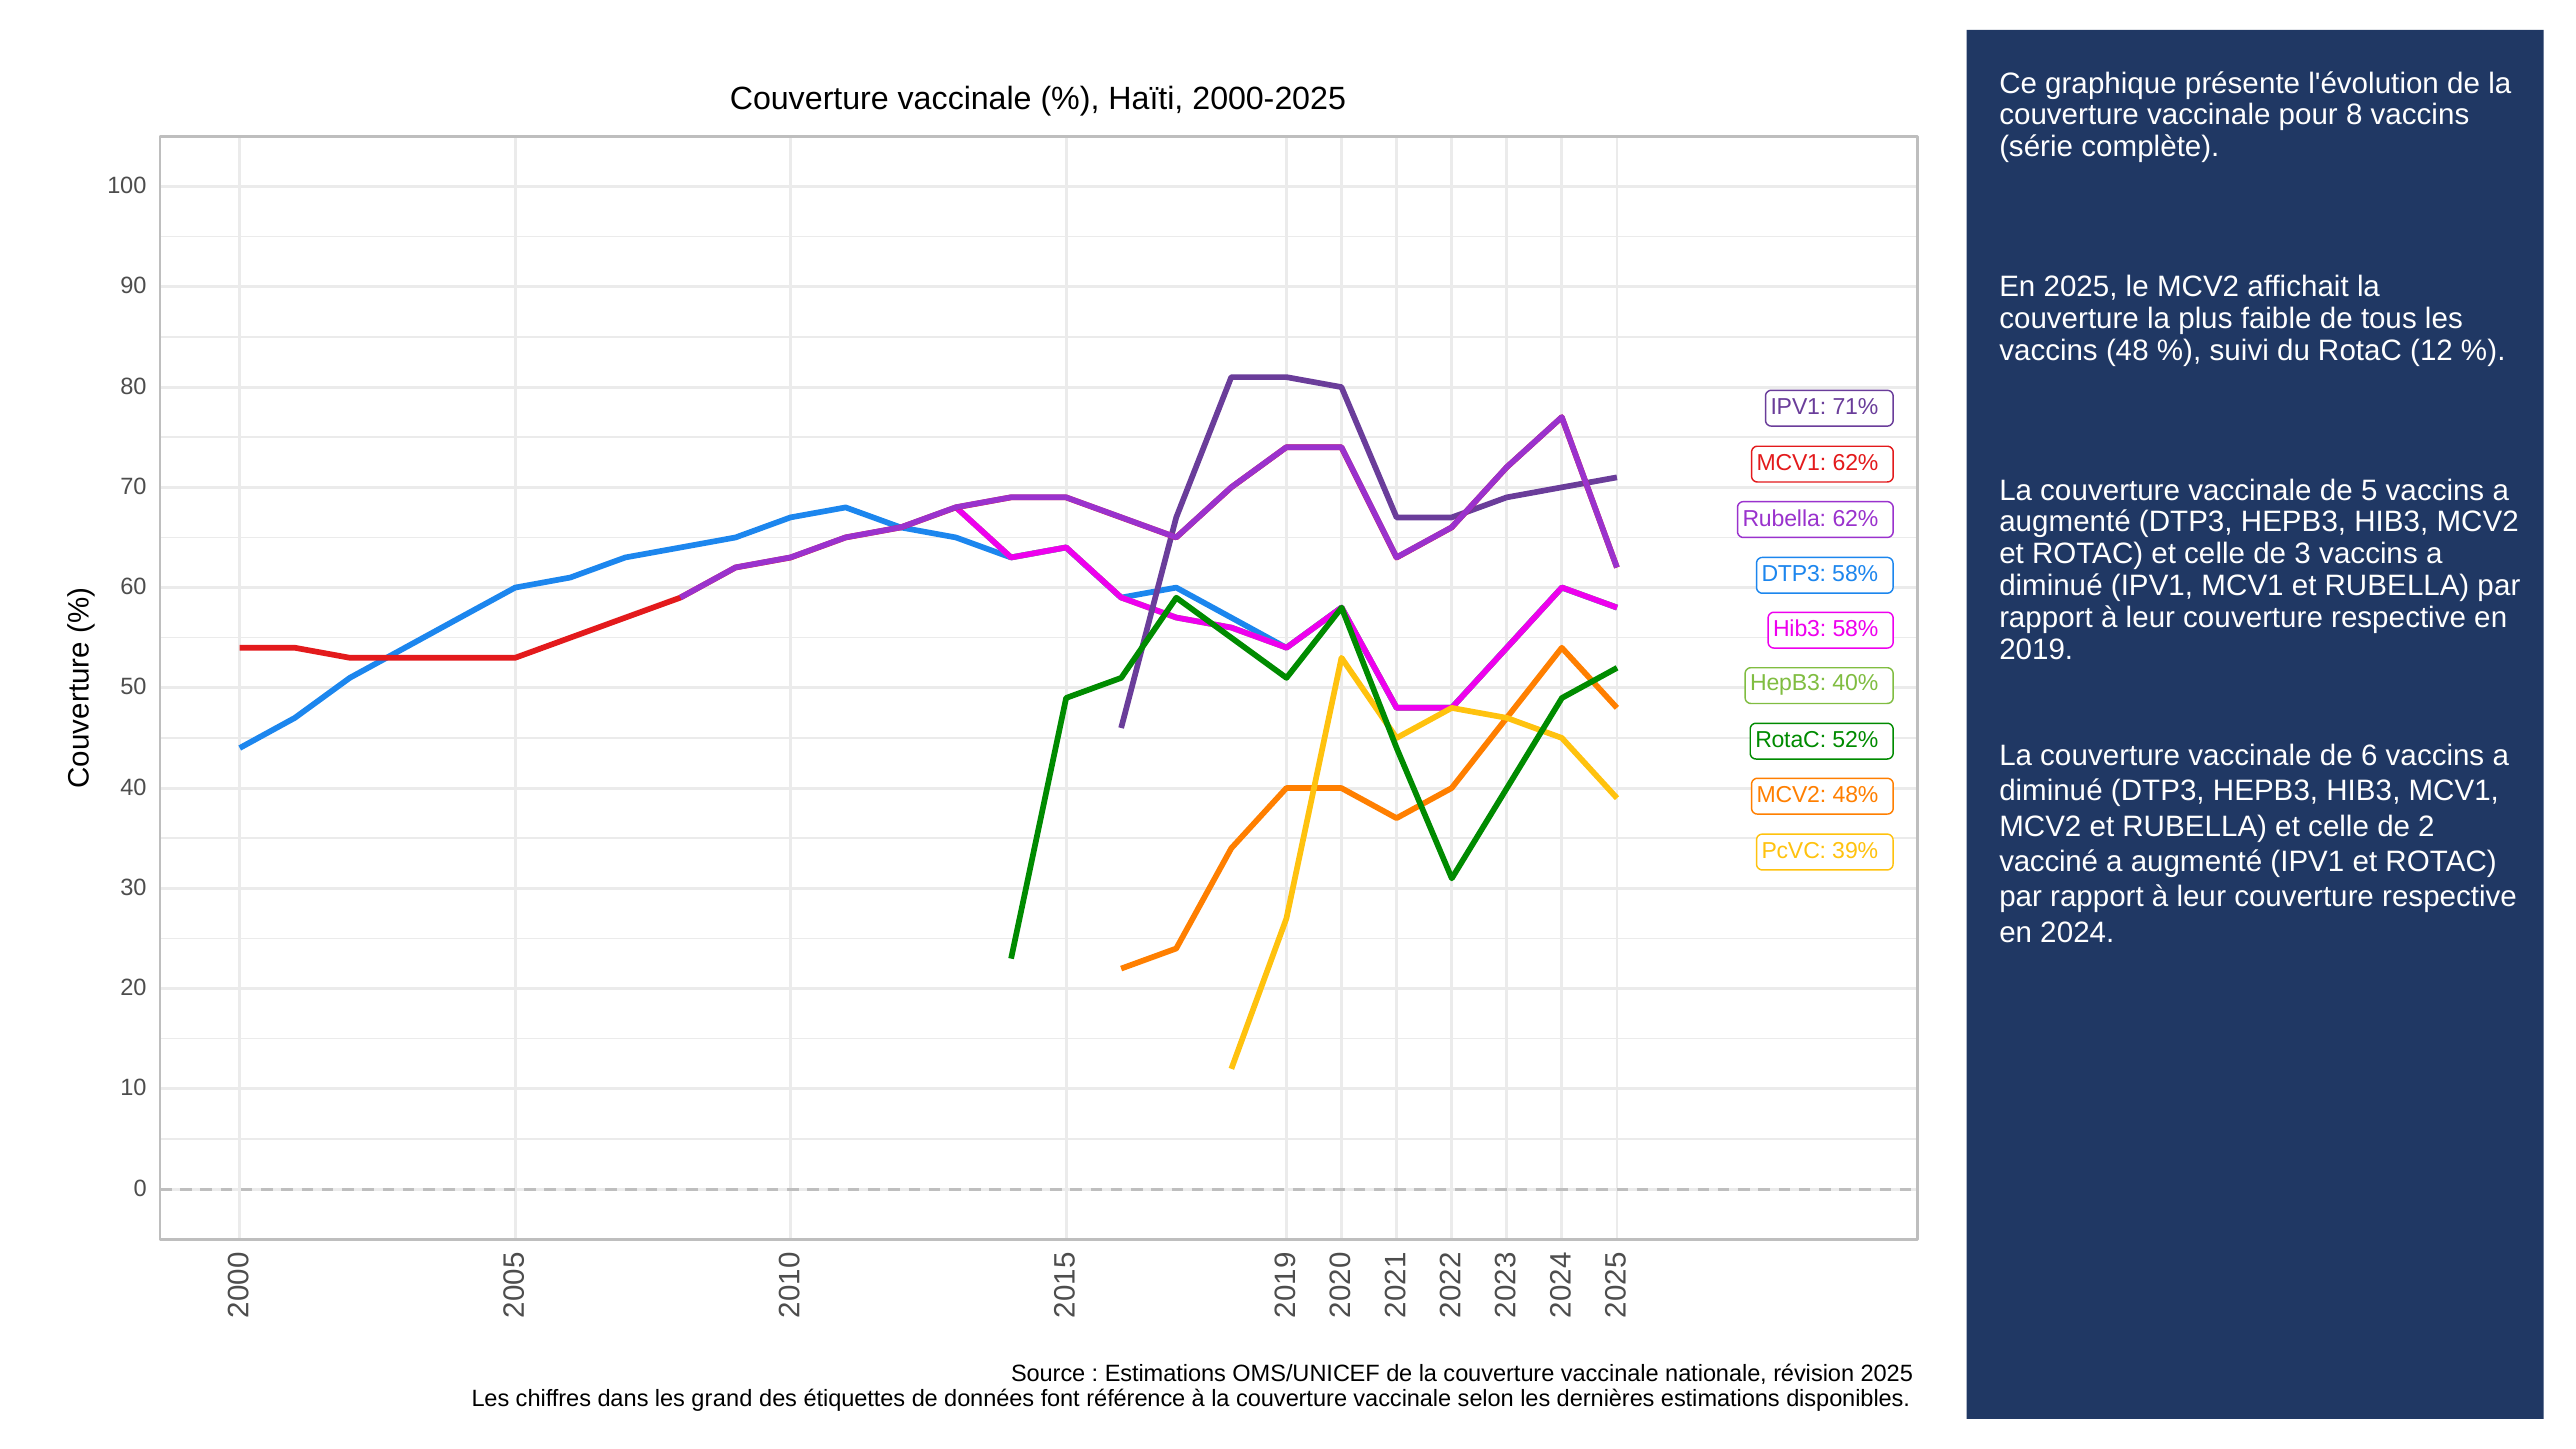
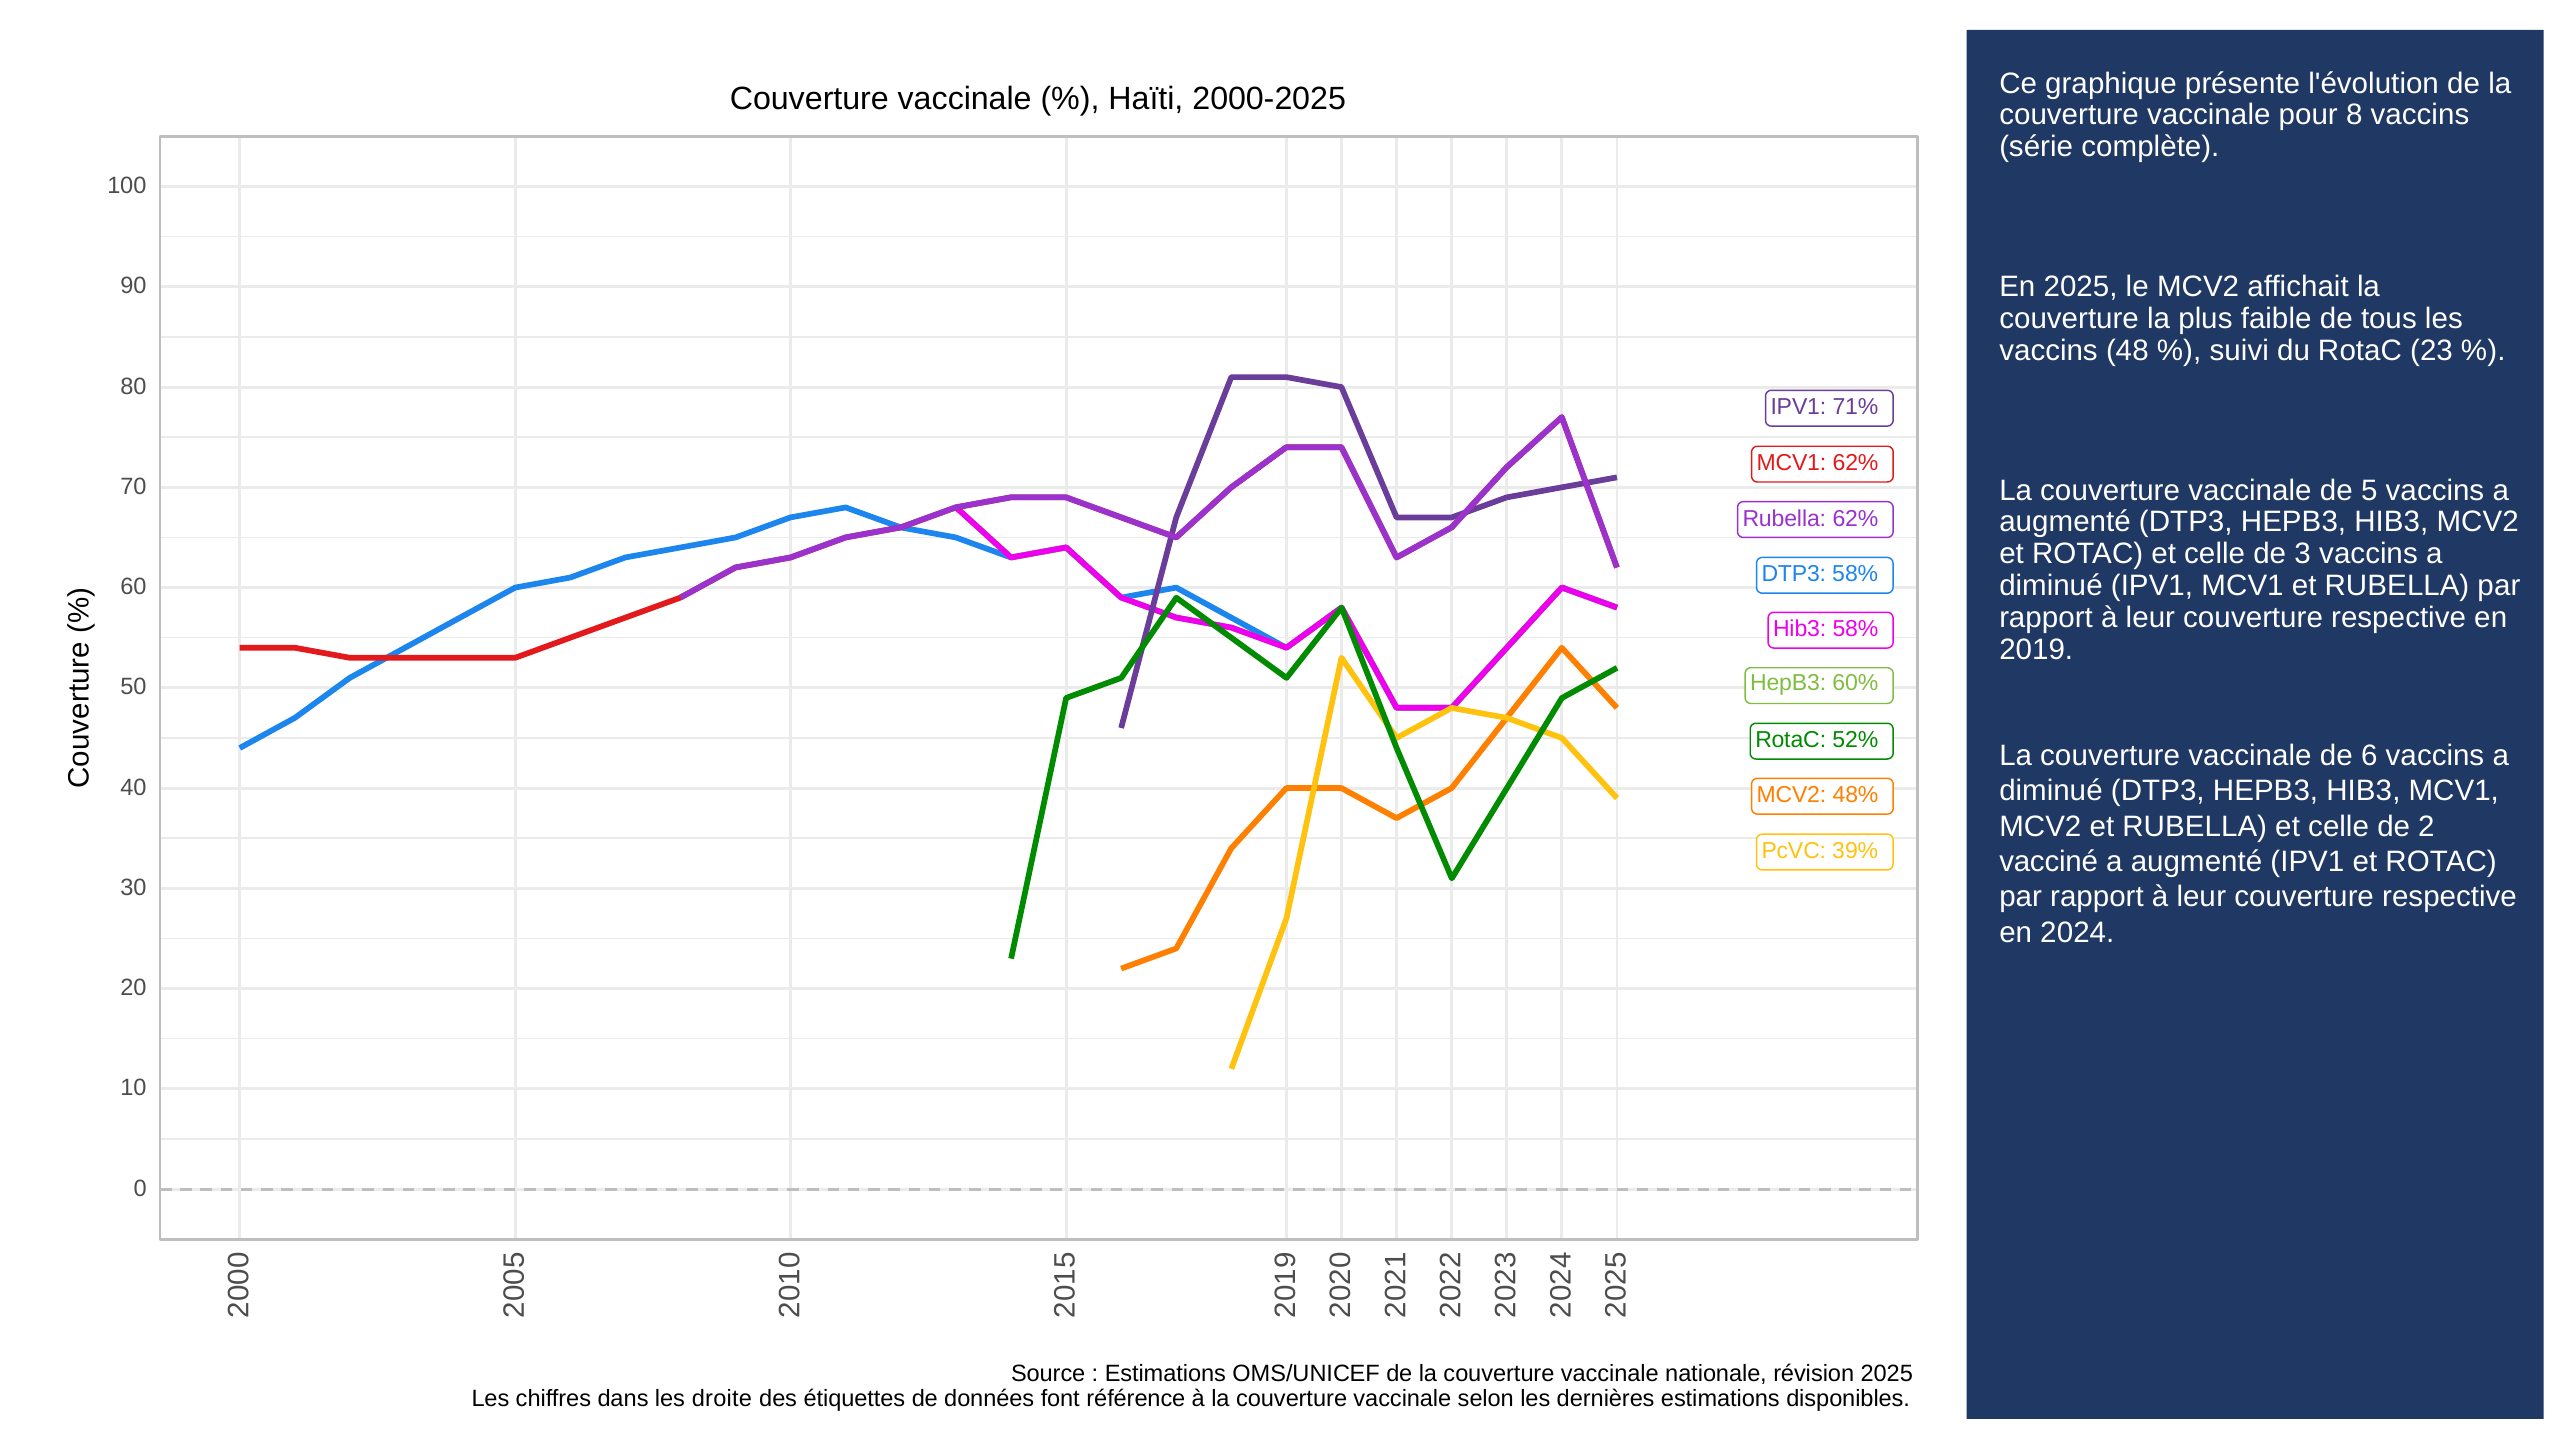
12: 12 -> 23 (2432, 351)
40%: 40% -> 60% (1855, 683)
grand: grand -> droite (722, 1398)
